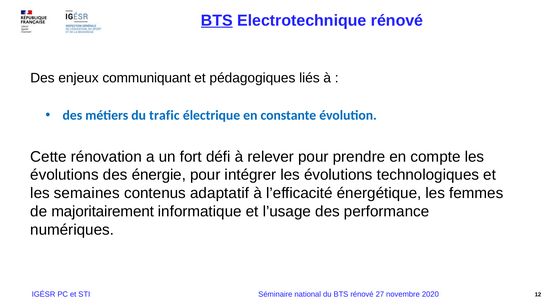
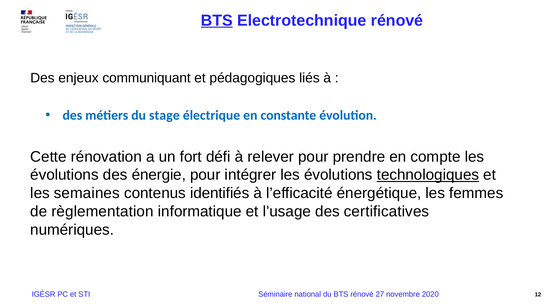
trafic: trafic -> stage (164, 115)
technologiques underline: none -> present (428, 175)
adaptatif: adaptatif -> identifiés (220, 193)
majoritairement: majoritairement -> règlementation (102, 211)
performance: performance -> certificatives (387, 211)
